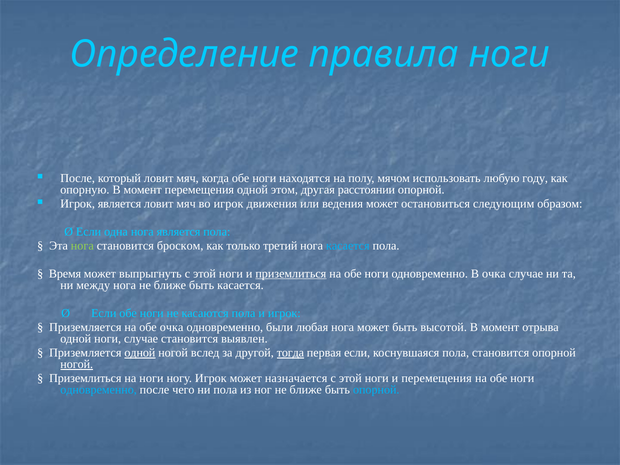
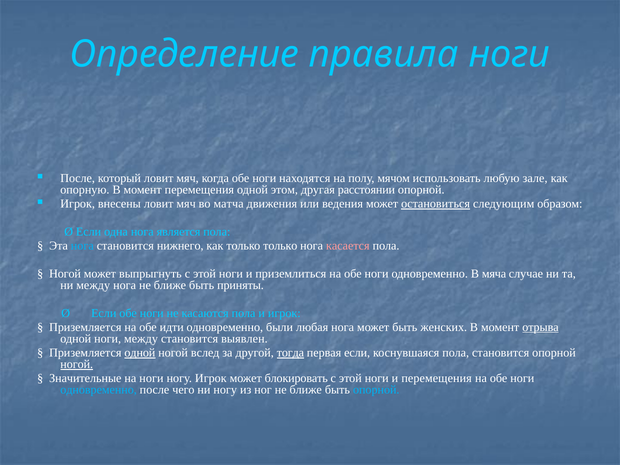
году: году -> зале (535, 178)
Игрок является: является -> внесены (119, 204)
во игрок: игрок -> матча (229, 204)
остановиться underline: none -> present (436, 204)
нога colour: light green -> light blue (82, 246)
броском: броском -> нижнего (180, 246)
только третий: третий -> только (280, 246)
касается colour: light blue -> pink (348, 246)
Время: Время -> Ногой (65, 274)
приземлиться underline: present -> none (291, 274)
В очка: очка -> мяча (494, 274)
быть касается: касается -> приняты (240, 285)
обе очка: очка -> идти (172, 327)
высотой: высотой -> женских (444, 327)
отрыва underline: none -> present (540, 327)
ноги случае: случае -> между (141, 339)
Приземлиться: Приземлиться -> Значительные (85, 378)
назначается: назначается -> блокировать (296, 378)
ни пола: пола -> ногу (225, 390)
